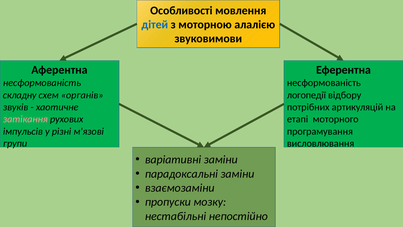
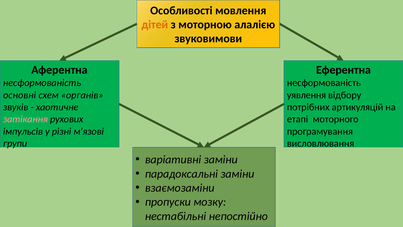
дітей colour: blue -> orange (155, 25)
складну: складну -> основні (20, 95)
логопедії: логопедії -> уявлення (306, 95)
